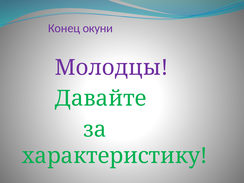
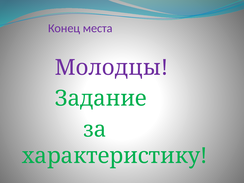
окуни: окуни -> места (98, 28)
Давайте: Давайте -> Задание (101, 99)
